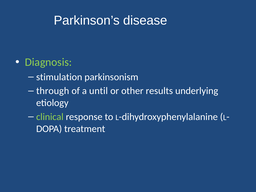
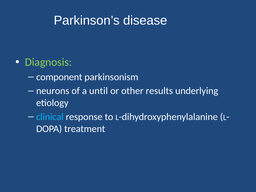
stimulation: stimulation -> component (59, 77)
through: through -> neurons (53, 91)
clinical colour: light green -> light blue (50, 117)
